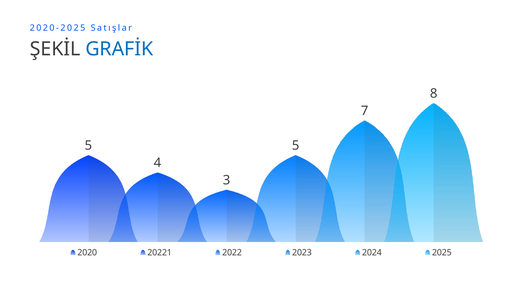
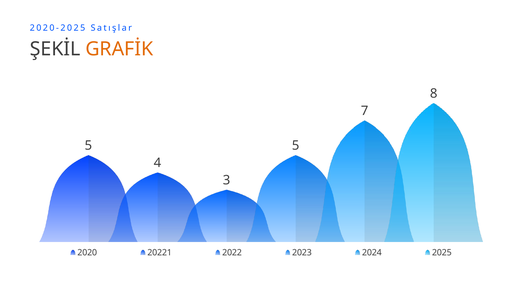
GRAFİK colour: blue -> orange (119, 49)
